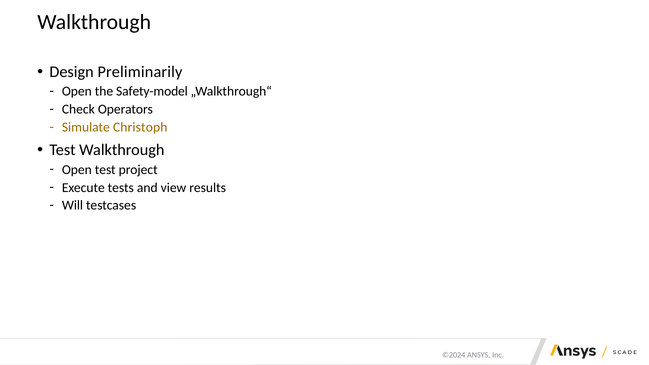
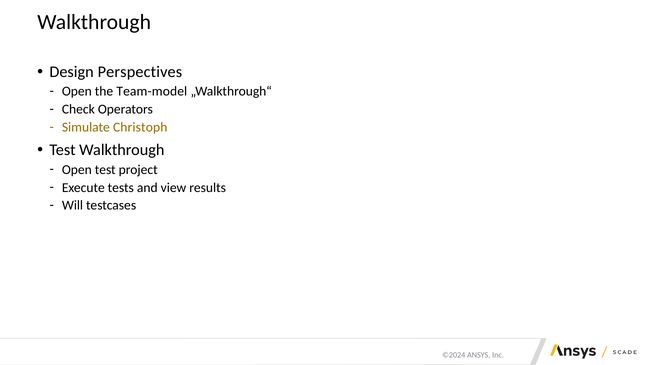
Preliminarily: Preliminarily -> Perspectives (140, 72)
Safety-model: Safety-model -> Team-model (152, 91)
